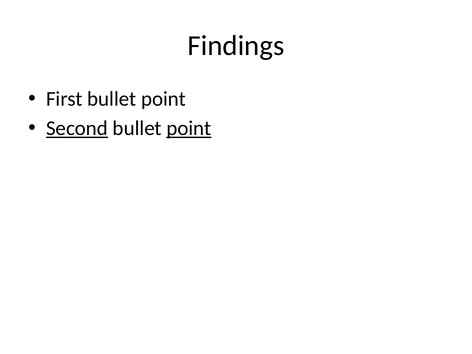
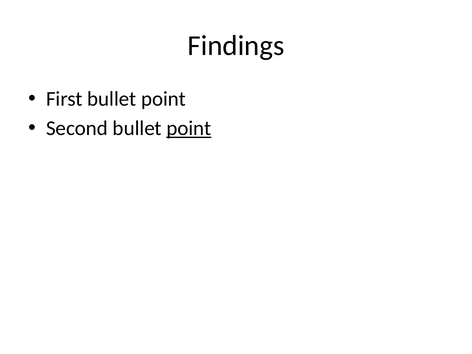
Second underline: present -> none (77, 128)
